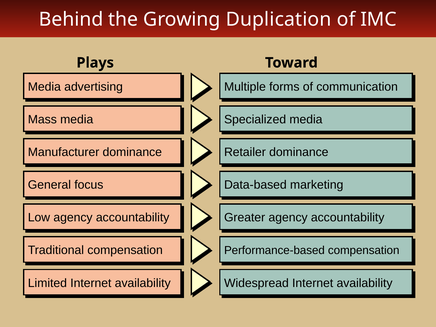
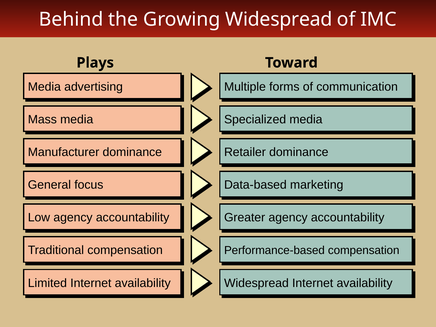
Growing Duplication: Duplication -> Widespread (279, 20)
